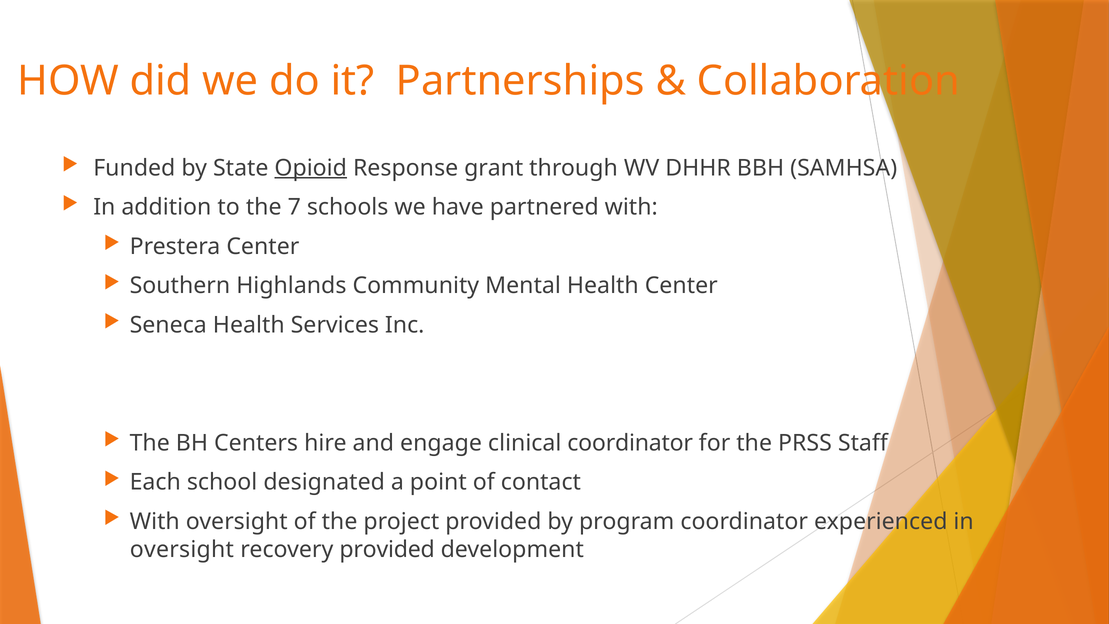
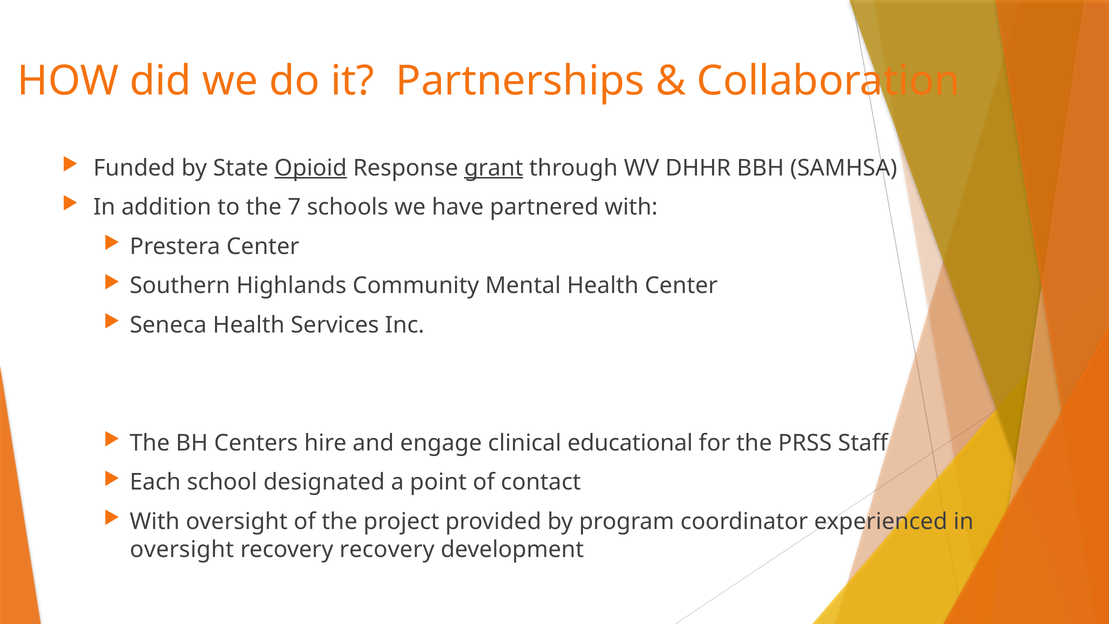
grant underline: none -> present (494, 168)
clinical coordinator: coordinator -> educational (630, 443)
recovery provided: provided -> recovery (387, 549)
